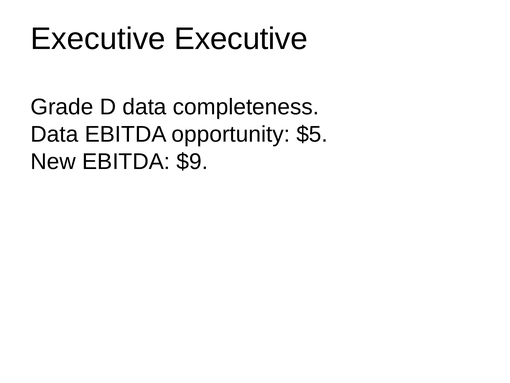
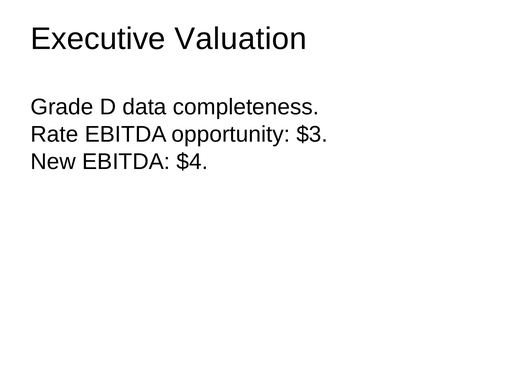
Executive Executive: Executive -> Valuation (241, 39)
Data: Data -> Rate (54, 134)
$5: $5 -> $3 (312, 134)
$9: $9 -> $4 (192, 161)
